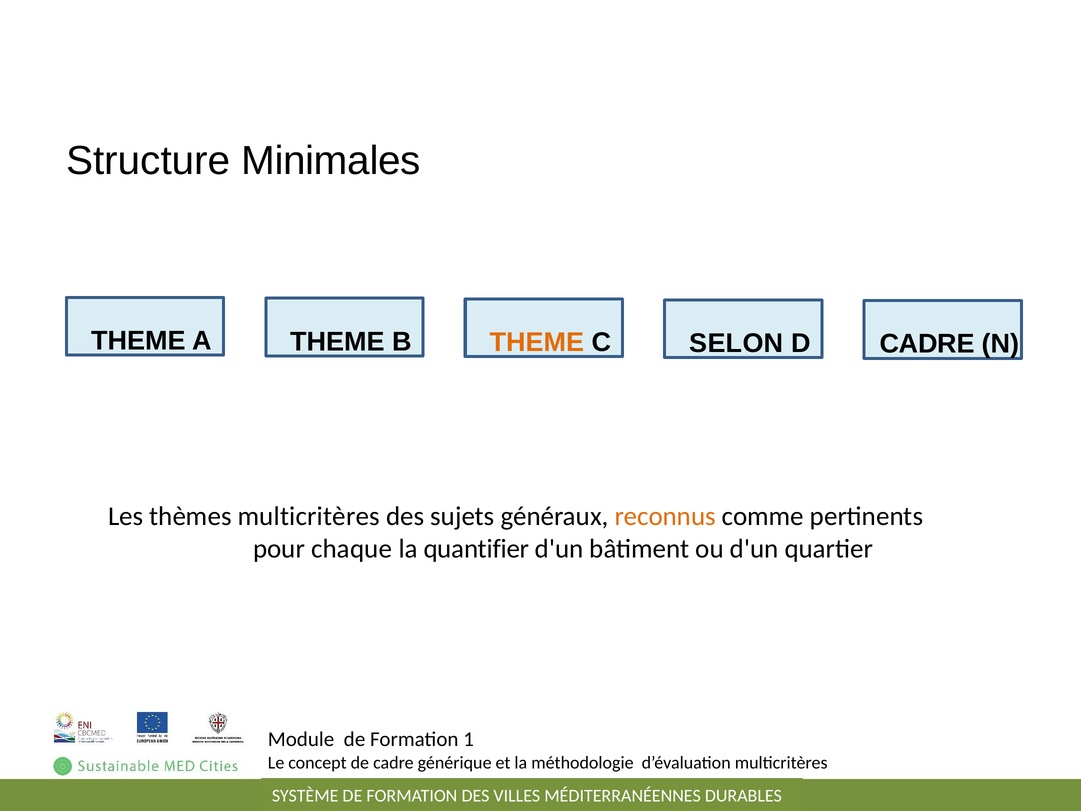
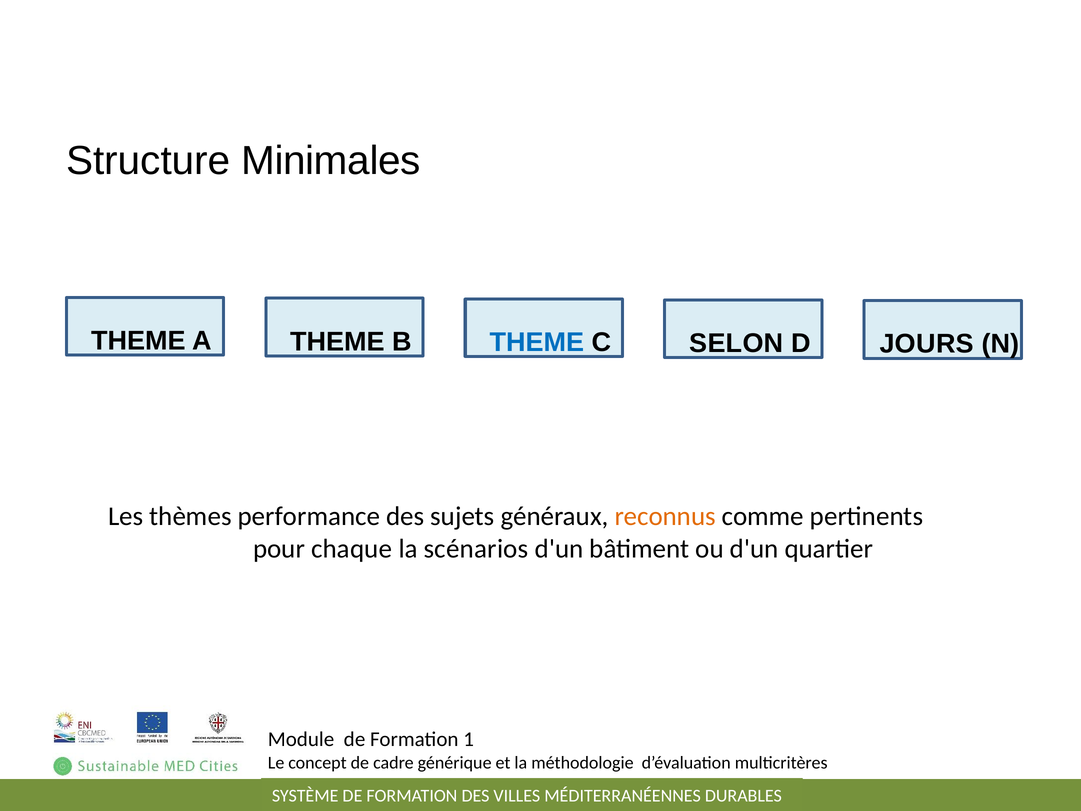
THEME colour: orange -> blue (537, 342)
D CADRE: CADRE -> JOURS (927, 344)
thèmes multicritères: multicritères -> performance (309, 516)
quantifier: quantifier -> scénarios (476, 549)
